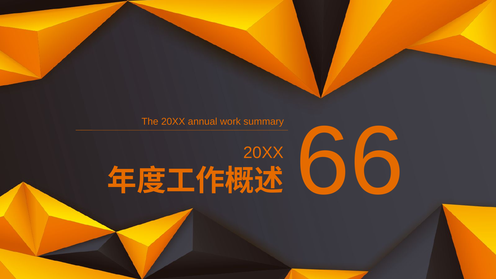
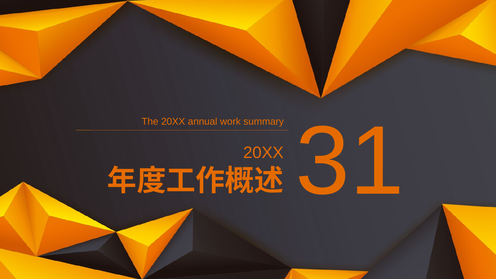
66: 66 -> 31 (350, 162)
